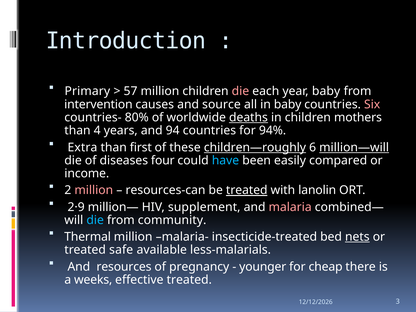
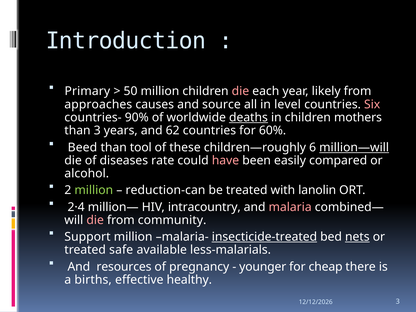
57: 57 -> 50 (131, 91)
year baby: baby -> likely (326, 91)
intervention: intervention -> approaches (98, 104)
in baby: baby -> level (288, 104)
80%: 80% -> 90% (137, 118)
than 4: 4 -> 3 (97, 131)
94: 94 -> 62 (173, 131)
94%: 94% -> 60% (273, 131)
Extra: Extra -> Beed (82, 147)
first: first -> tool (141, 147)
children—roughly underline: present -> none (255, 147)
four: four -> rate (163, 160)
have colour: light blue -> pink (225, 160)
income: income -> alcohol (87, 174)
million colour: pink -> light green (94, 190)
resources-can: resources-can -> reduction-can (165, 190)
treated underline: present -> none (247, 190)
2·9: 2·9 -> 2·4 (76, 207)
supplement: supplement -> intracountry (204, 207)
die colour: light blue -> pink (95, 220)
Thermal: Thermal -> Support (88, 237)
insecticide-treated underline: none -> present (264, 237)
weeks: weeks -> births (93, 280)
effective treated: treated -> healthy (189, 280)
